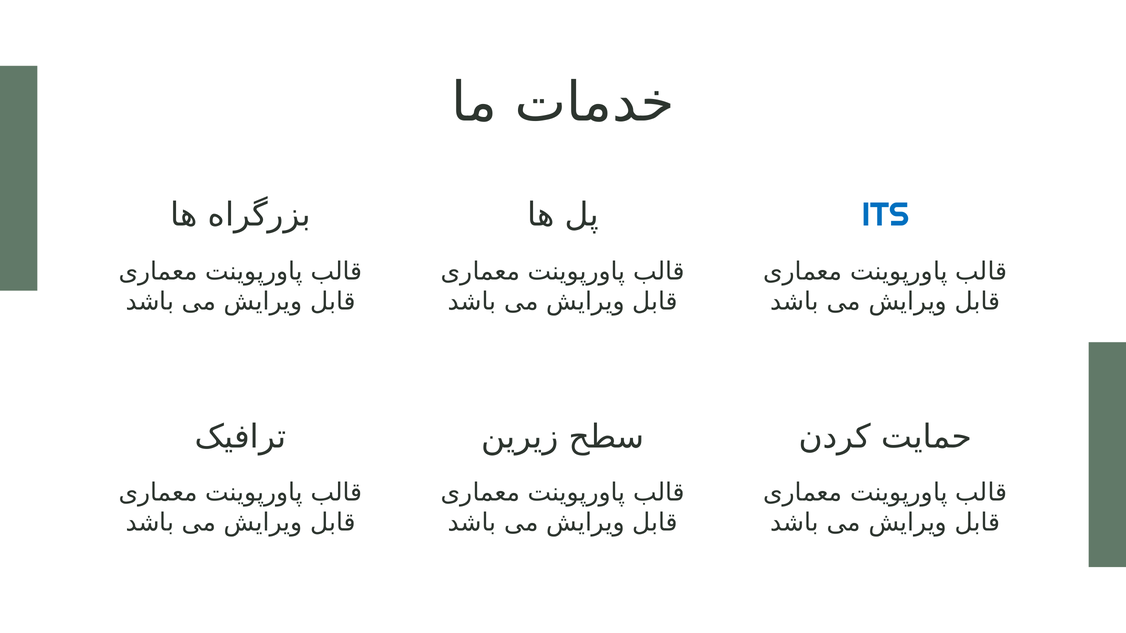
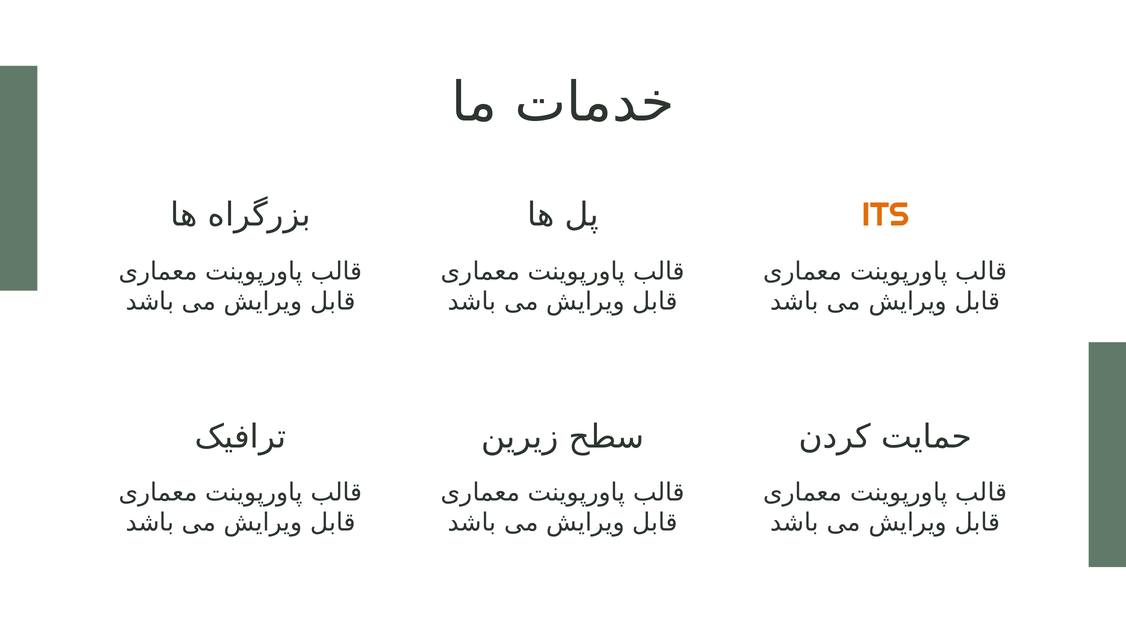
ITS colour: blue -> orange (885, 215)
